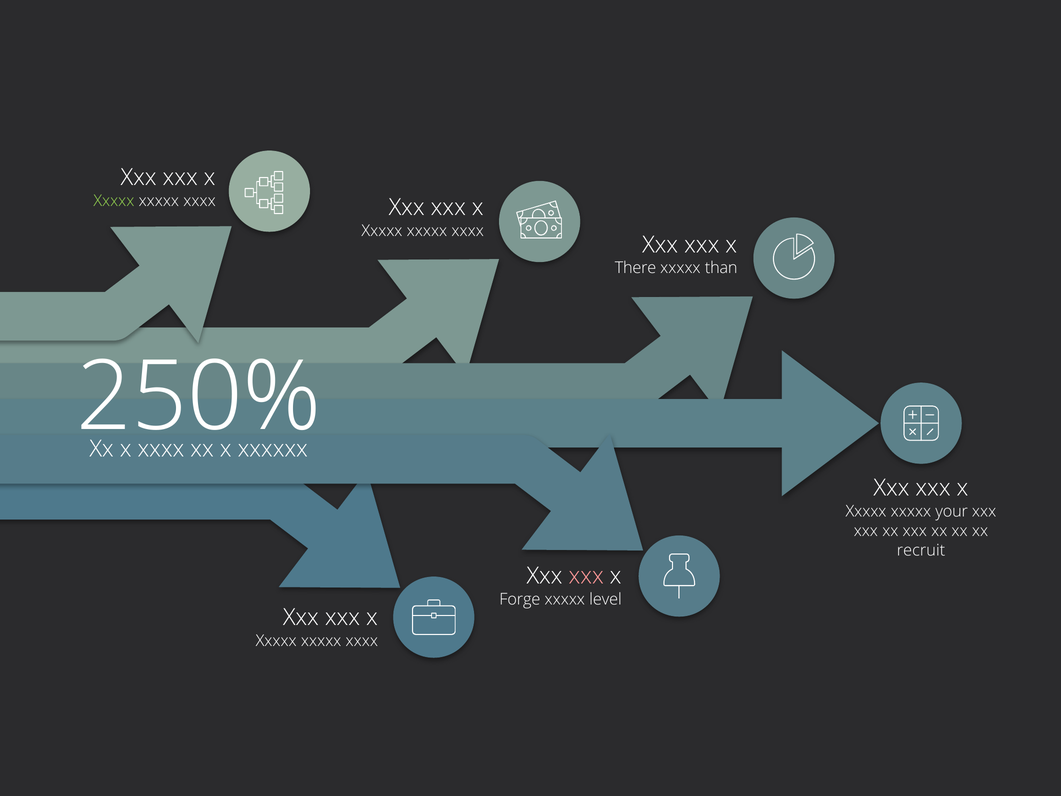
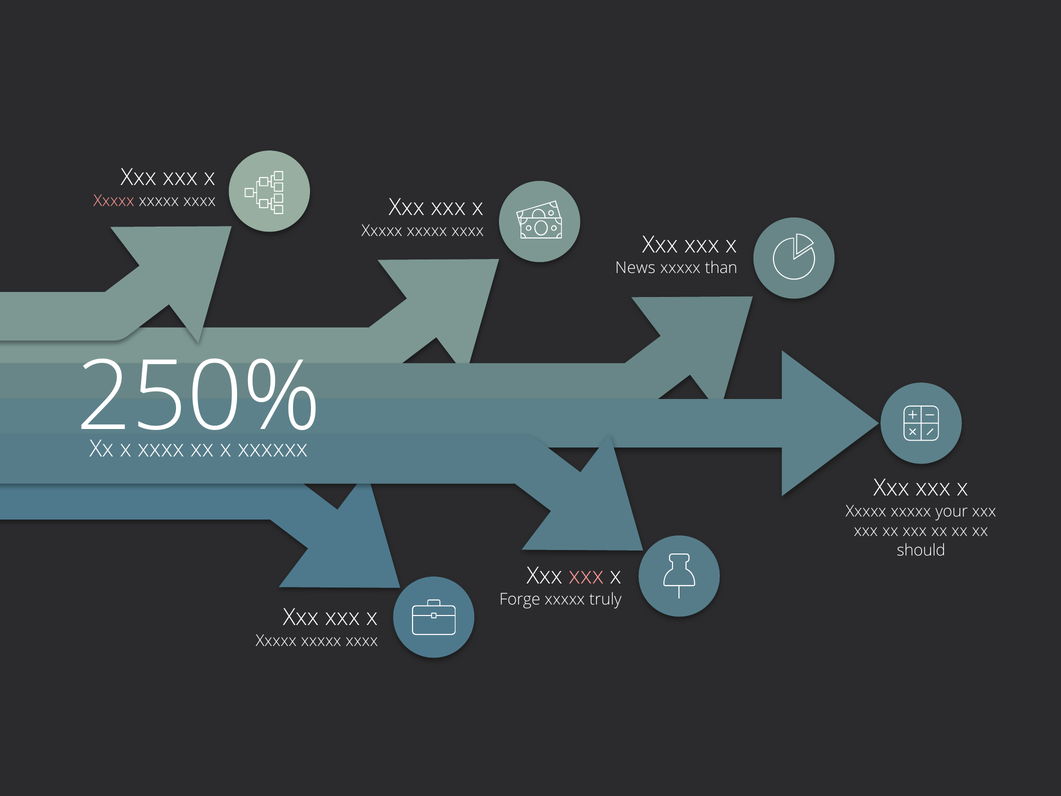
Xxxxx colour: light green -> pink (114, 201)
There: There -> News (635, 268)
recruit: recruit -> should (921, 550)
level: level -> truly (605, 599)
